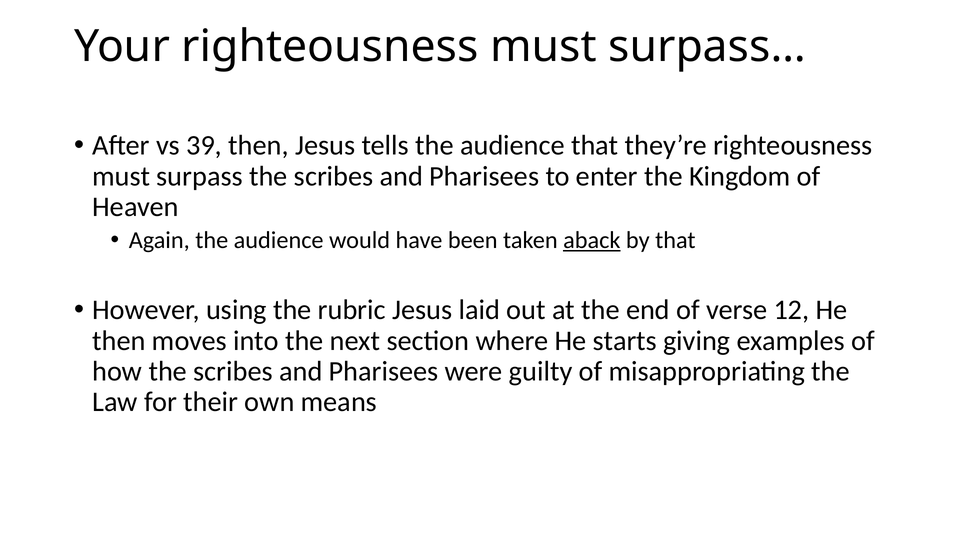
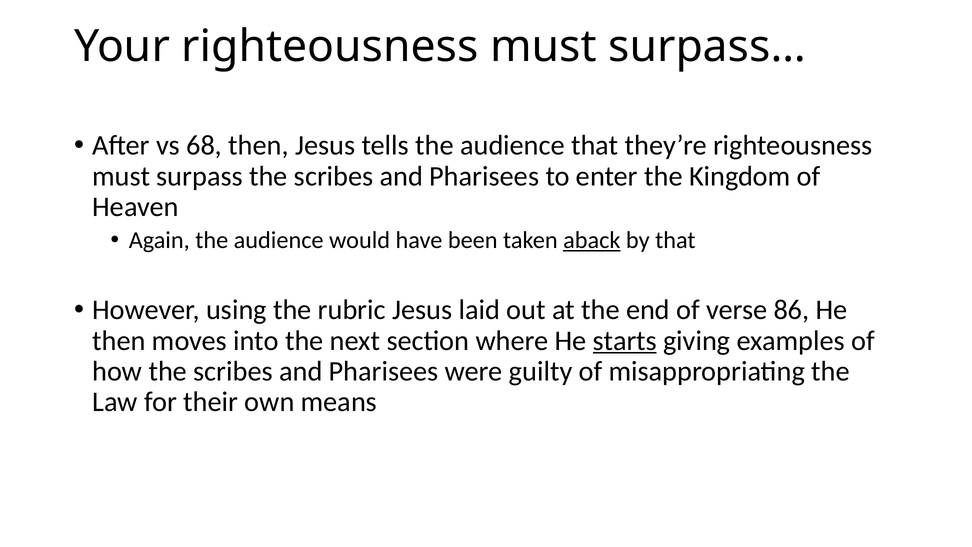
39: 39 -> 68 (204, 146)
12: 12 -> 86 (792, 310)
starts underline: none -> present (625, 341)
